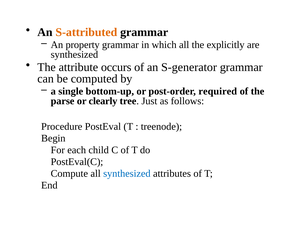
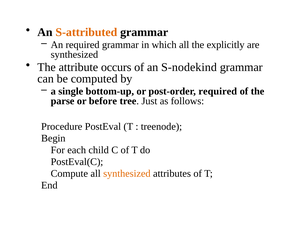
An property: property -> required (83, 45)
S-generator: S-generator -> S-nodekind (189, 68)
clearly: clearly -> before (103, 101)
synthesized colour: blue -> orange (127, 174)
